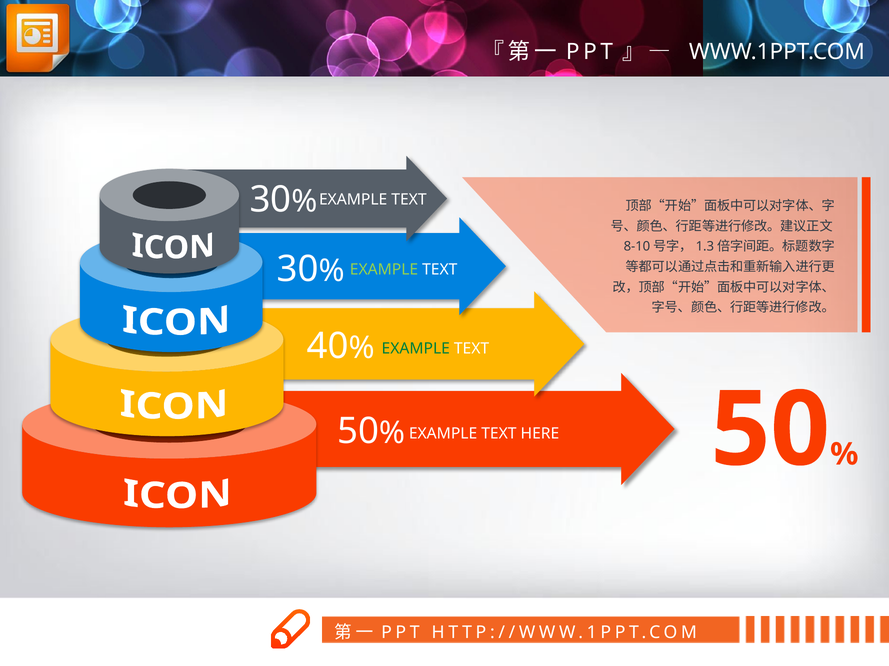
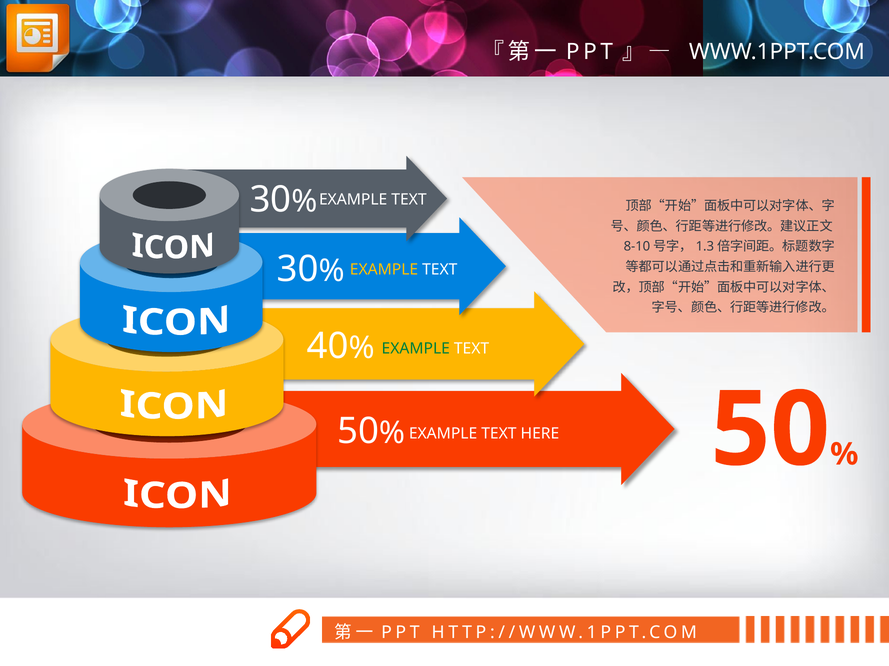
EXAMPLE colour: light green -> yellow (384, 270)
